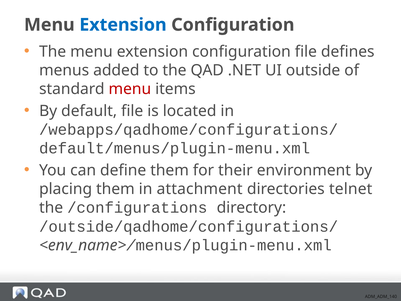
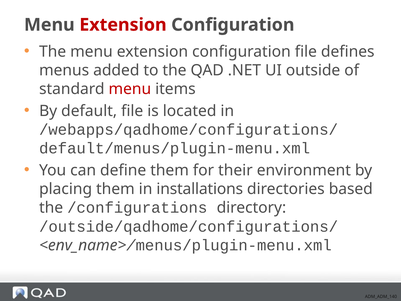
Extension colour: blue -> red (123, 25)
attachment: attachment -> installations (200, 189)
telnet: telnet -> based (351, 189)
